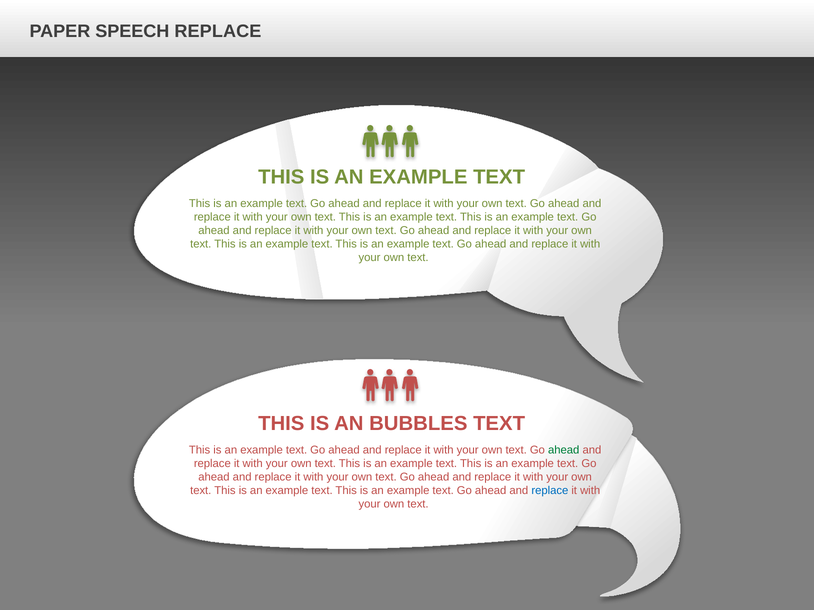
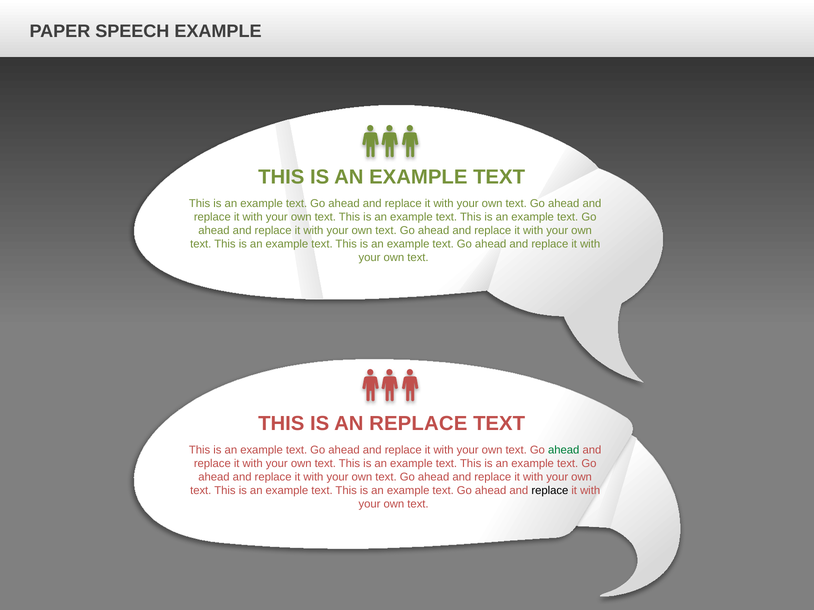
SPEECH REPLACE: REPLACE -> EXAMPLE (218, 32)
AN BUBBLES: BUBBLES -> REPLACE (418, 424)
replace colour: blue -> black (550, 491)
